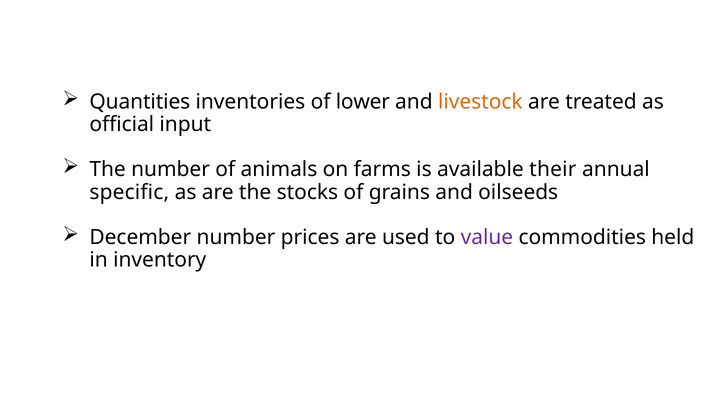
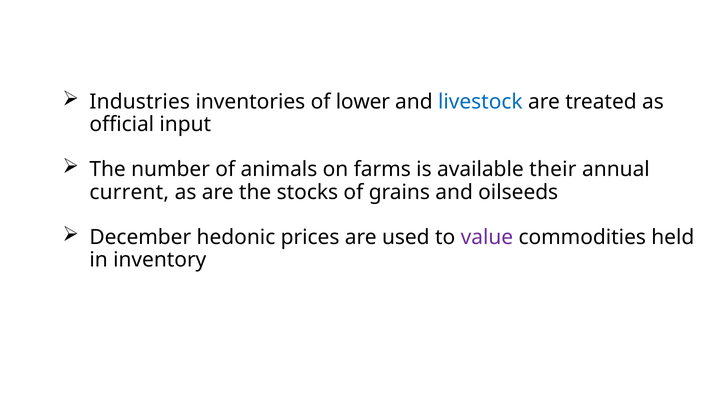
Quantities: Quantities -> Industries (140, 102)
livestock colour: orange -> blue (480, 102)
specific: specific -> current (129, 192)
December number: number -> hedonic (236, 237)
